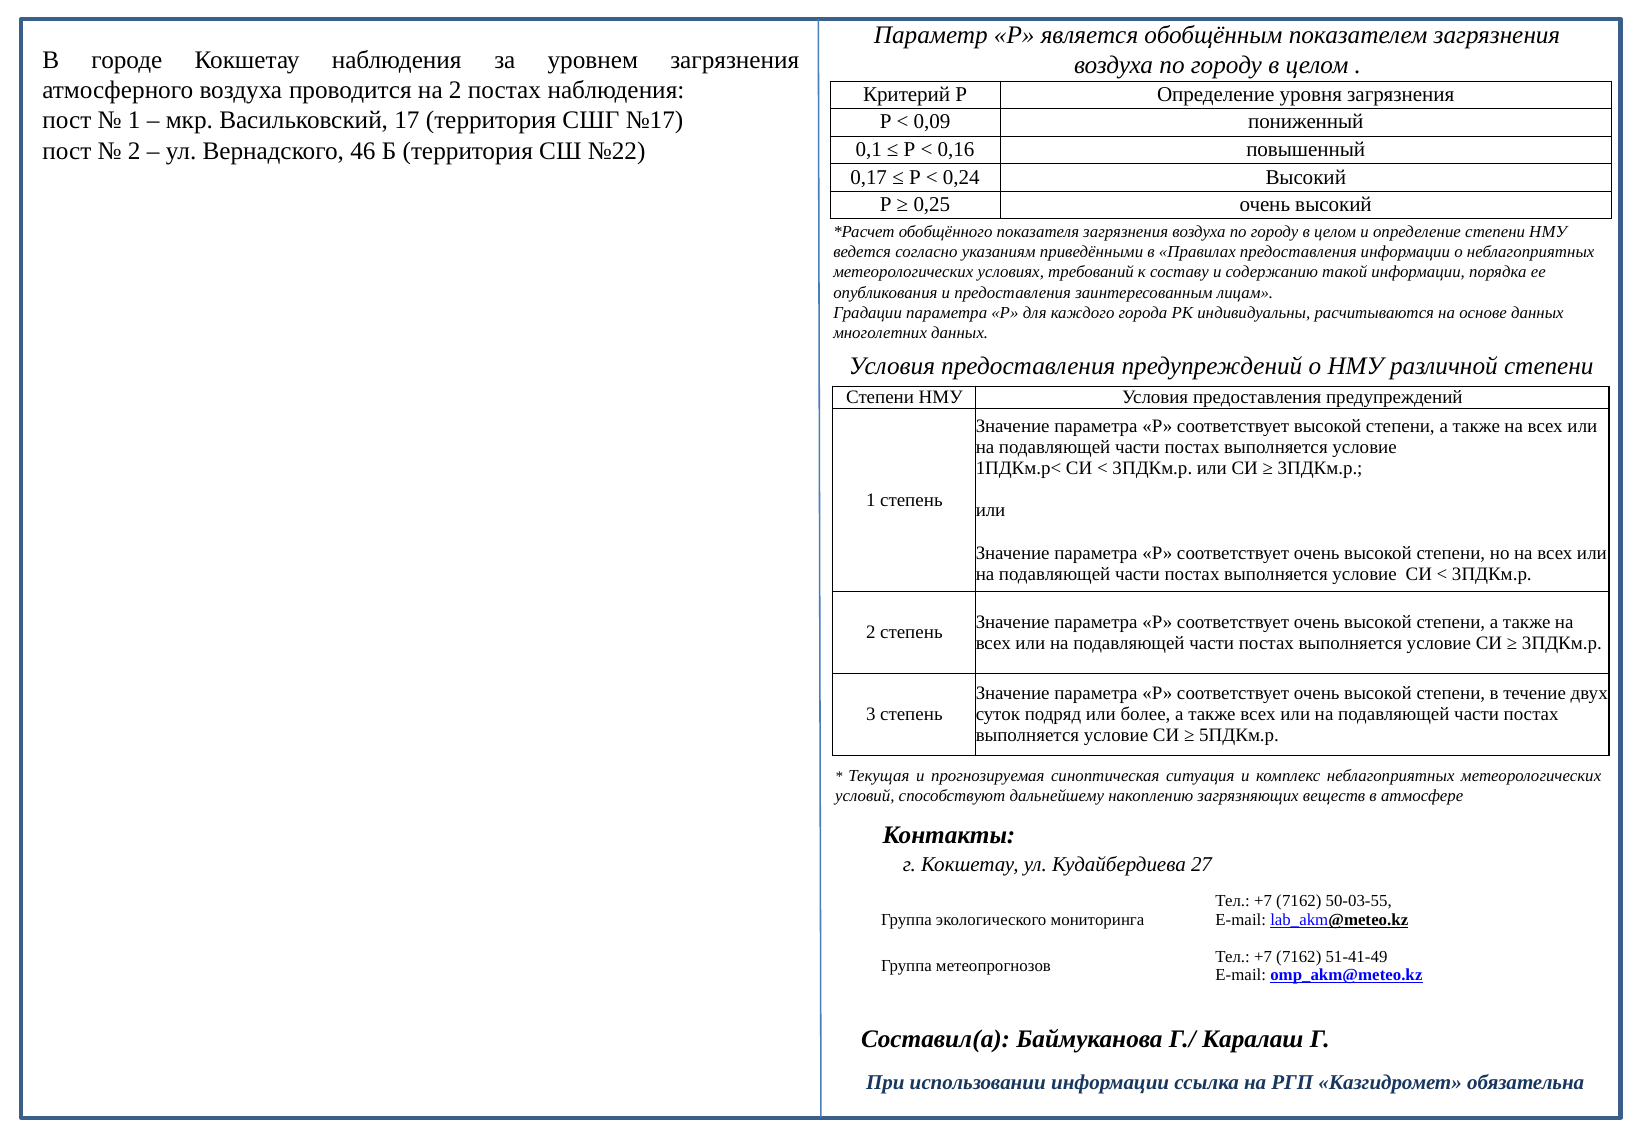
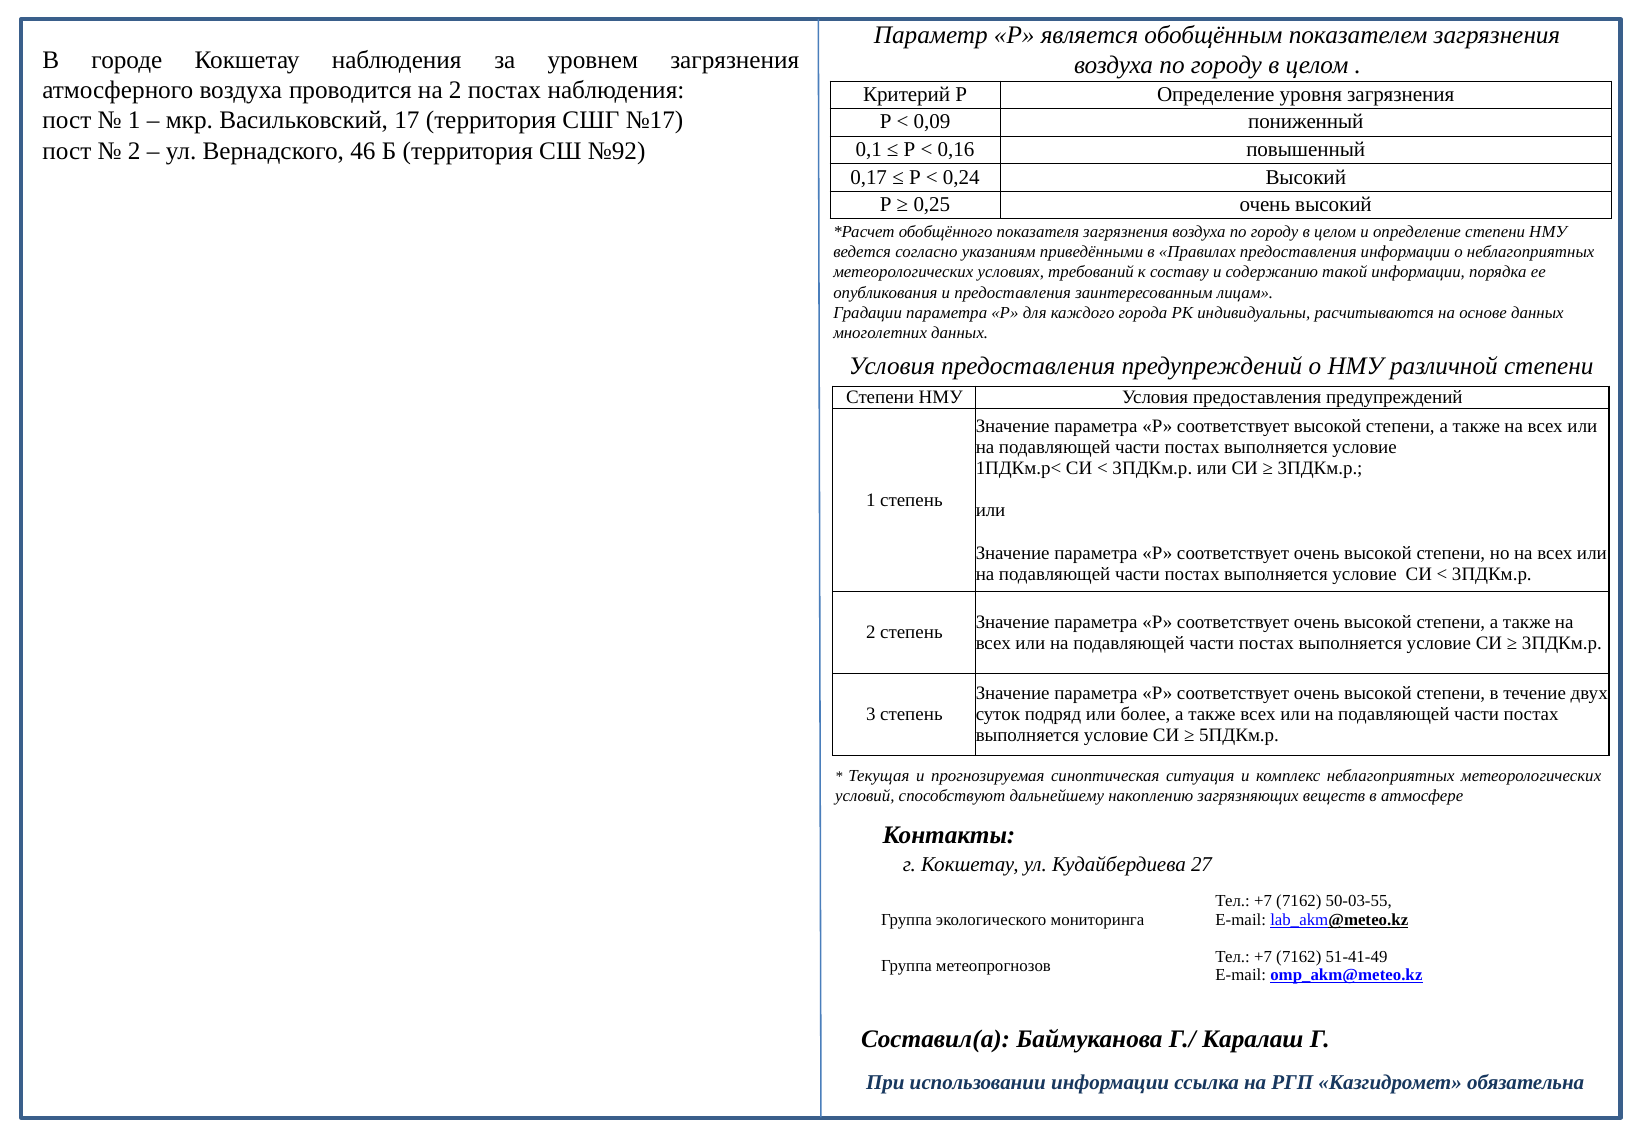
№22: №22 -> №92 (617, 151)
